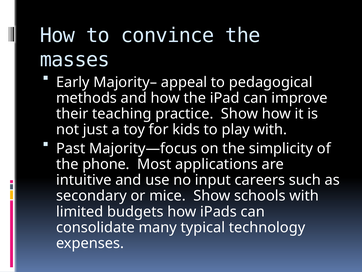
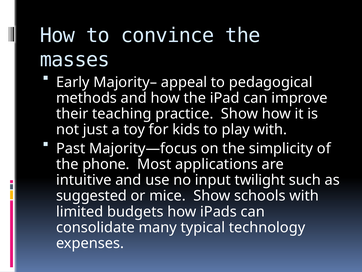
careers: careers -> twilight (260, 180)
secondary: secondary -> suggested (92, 196)
